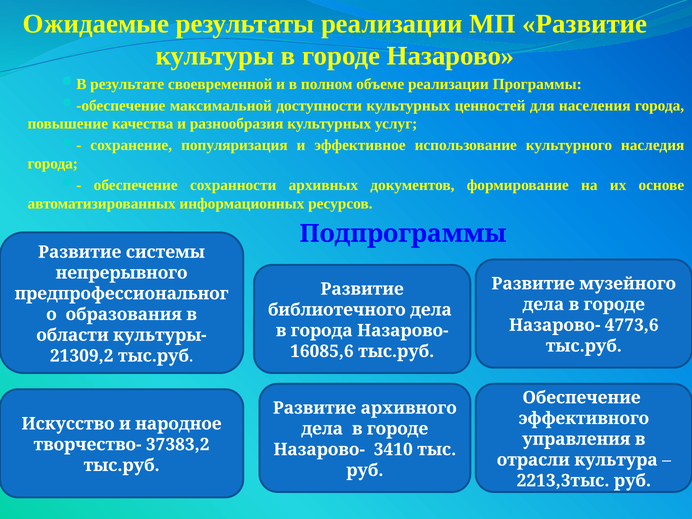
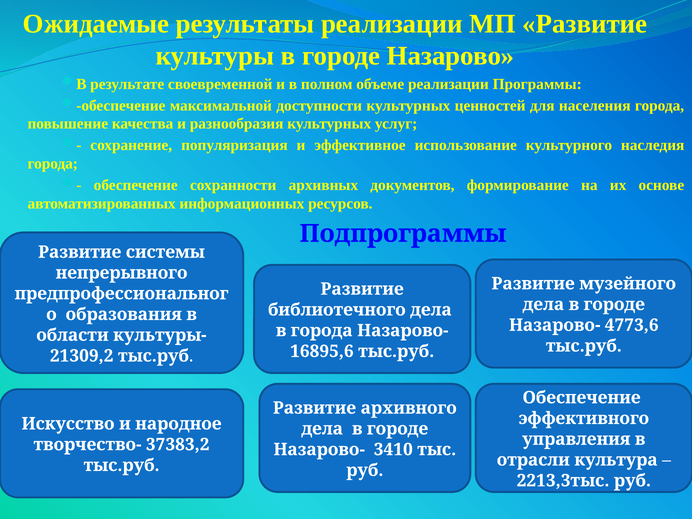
16085,6: 16085,6 -> 16895,6 (322, 351)
